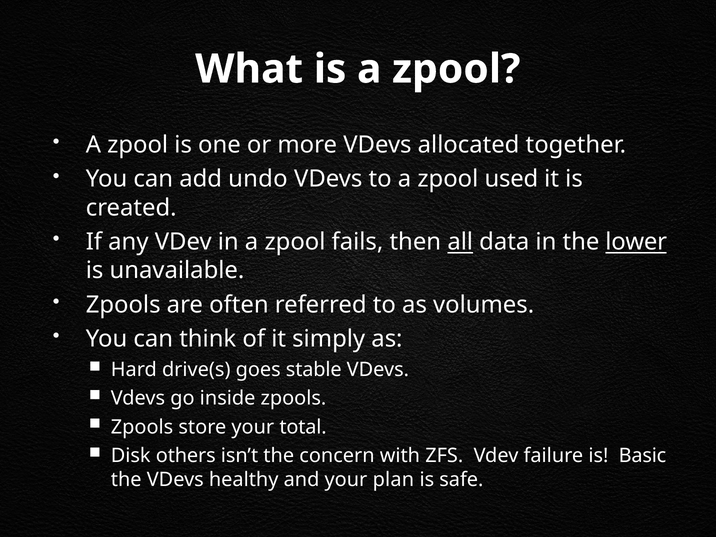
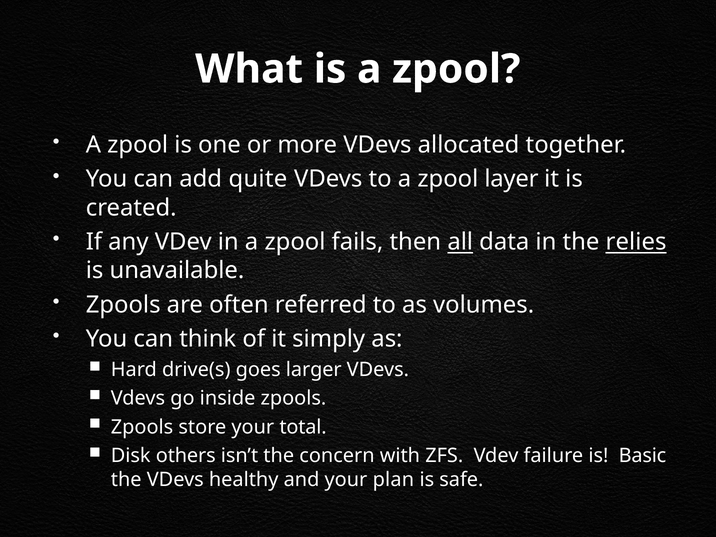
undo: undo -> quite (258, 179)
used: used -> layer (511, 179)
lower: lower -> relies (636, 242)
stable: stable -> larger (314, 370)
